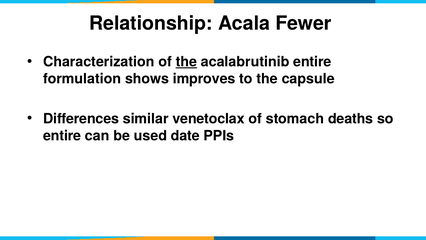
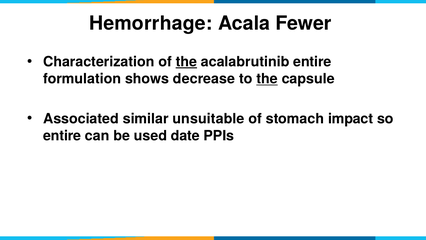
Relationship: Relationship -> Hemorrhage (151, 23)
improves: improves -> decrease (204, 79)
the underline: none -> present (267, 79)
Differences: Differences -> Associated (81, 119)
venetoclax: venetoclax -> unsuitable (208, 119)
deaths: deaths -> impact (351, 119)
